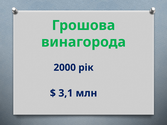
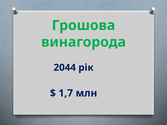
2000: 2000 -> 2044 (65, 68)
3,1: 3,1 -> 1,7 (66, 93)
